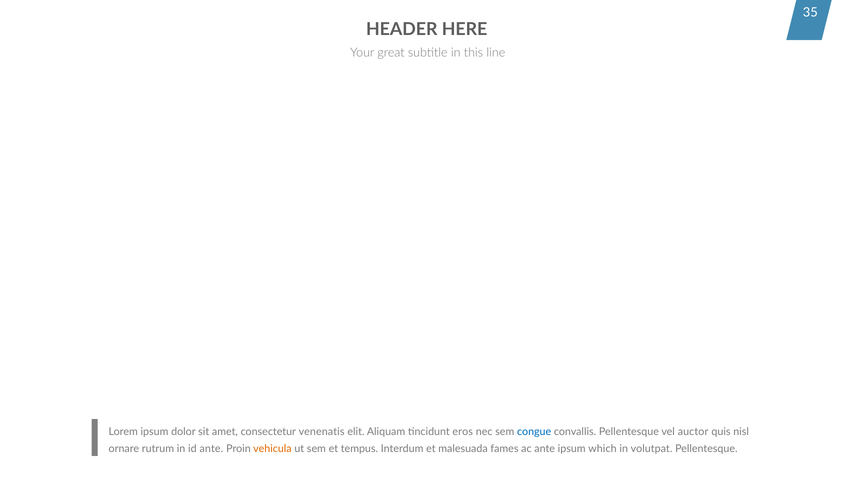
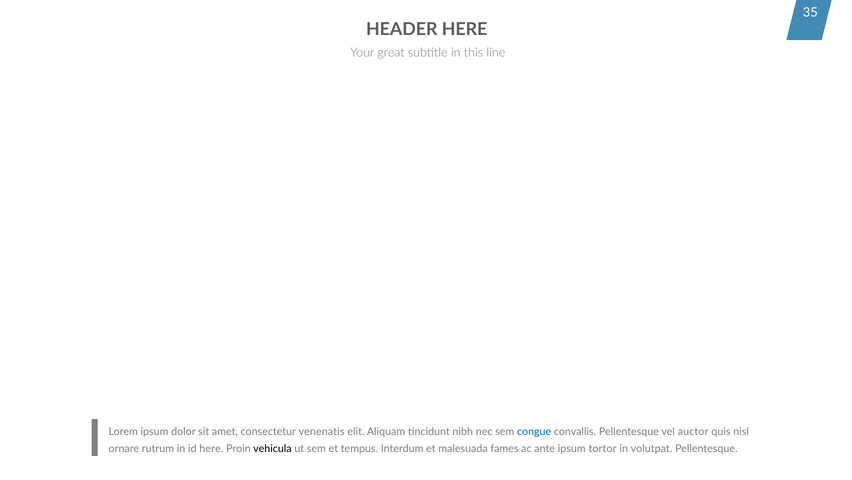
eros: eros -> nibh (463, 432)
id ante: ante -> here (211, 449)
vehicula colour: orange -> black (272, 449)
which: which -> tortor (602, 449)
